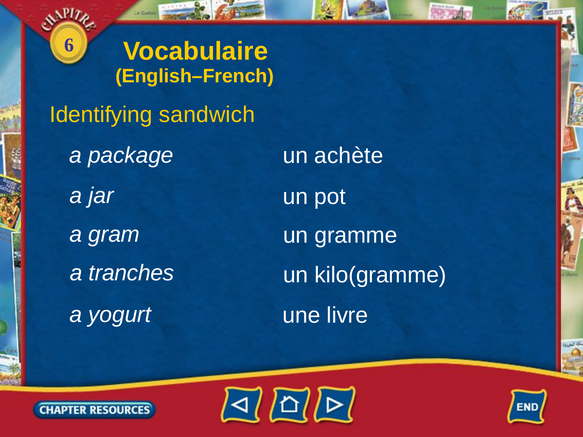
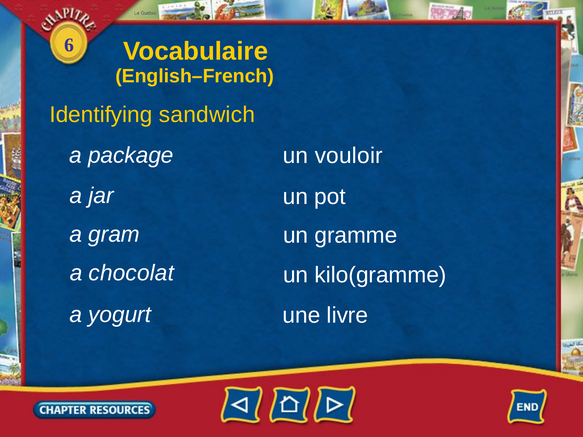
achète: achète -> vouloir (349, 156)
tranches: tranches -> chocolat (131, 273)
